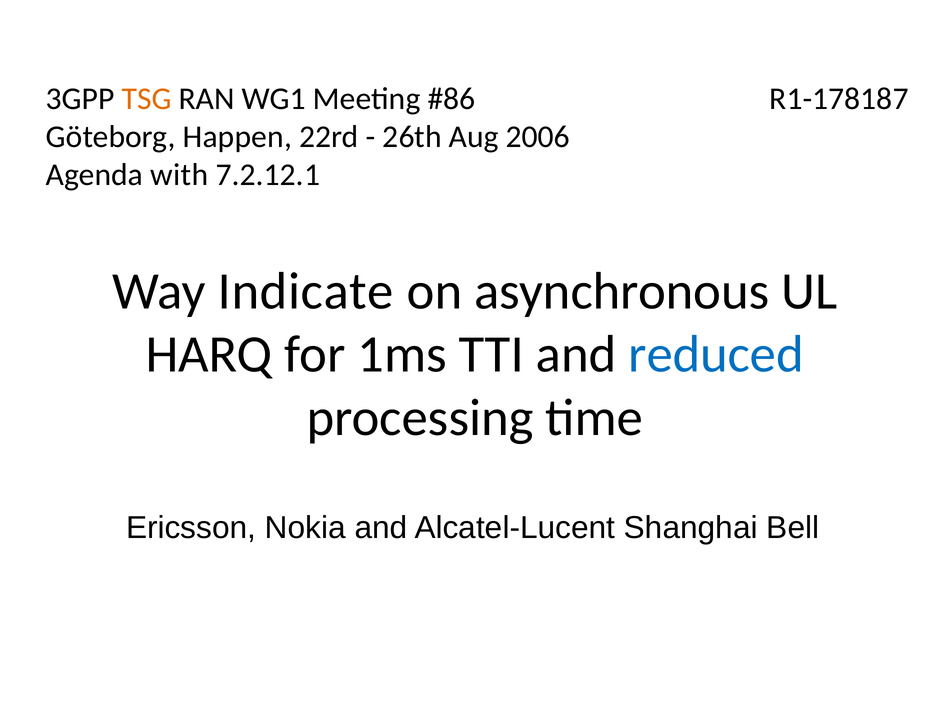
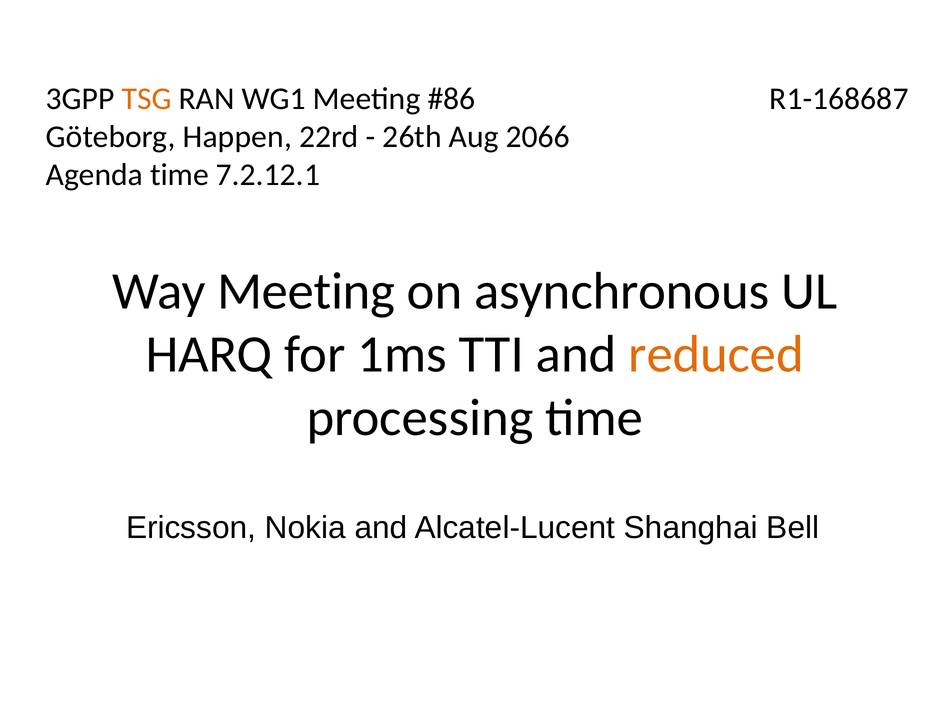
R1-178187: R1-178187 -> R1-168687 (839, 99)
2006: 2006 -> 2066 (538, 137)
Agenda with: with -> time (179, 175)
Way Indicate: Indicate -> Meeting (306, 292)
reduced colour: blue -> orange (716, 355)
